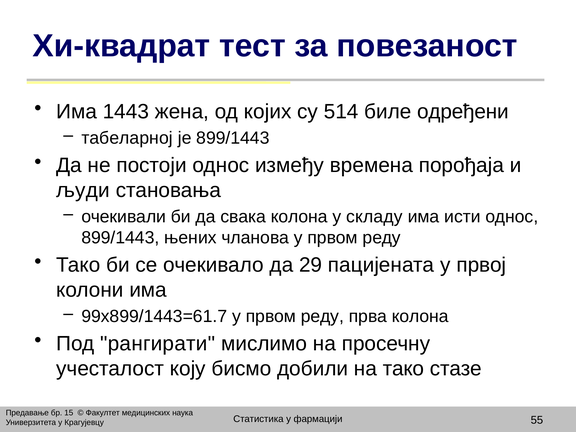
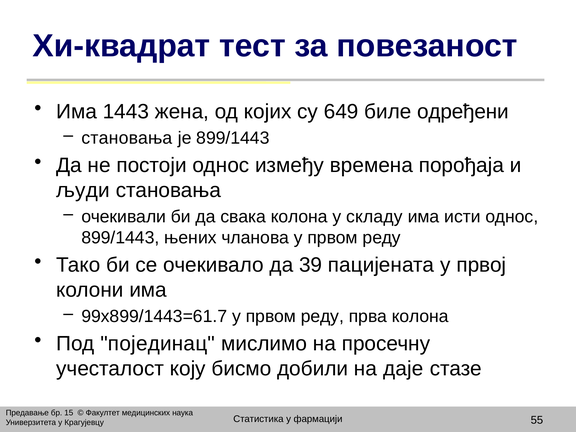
514: 514 -> 649 (341, 112)
табеларној: табеларној -> становања (127, 138)
29: 29 -> 39 (311, 265)
рангирати: рангирати -> појединац (158, 344)
на тако: тако -> даје (403, 369)
